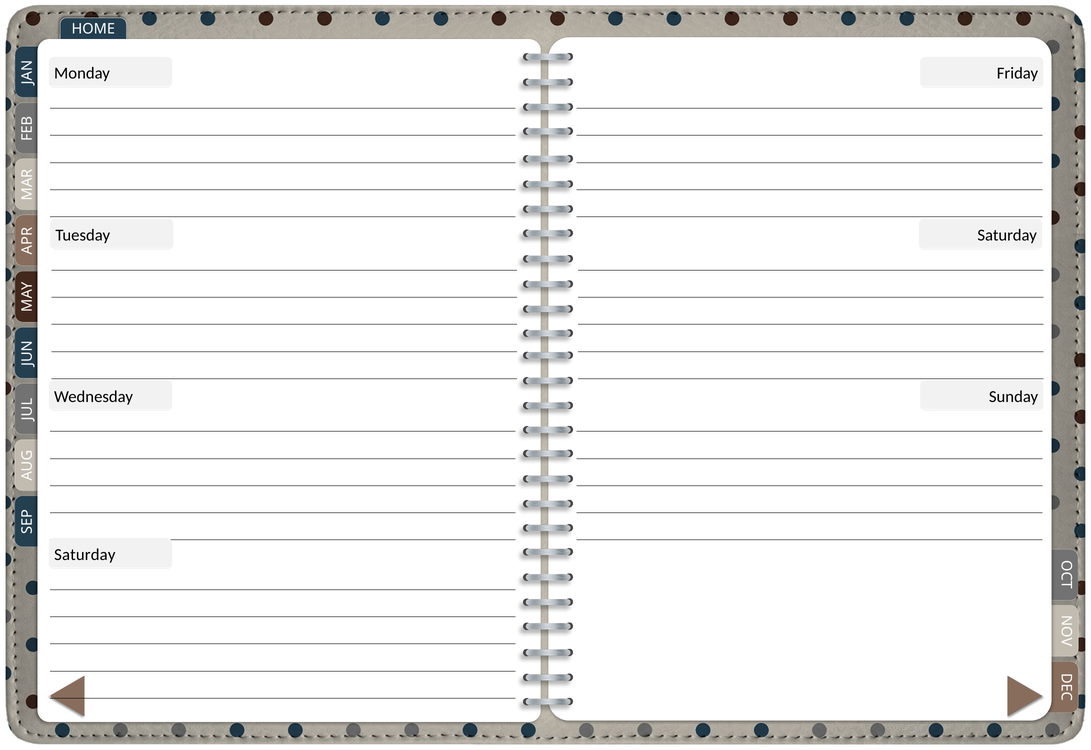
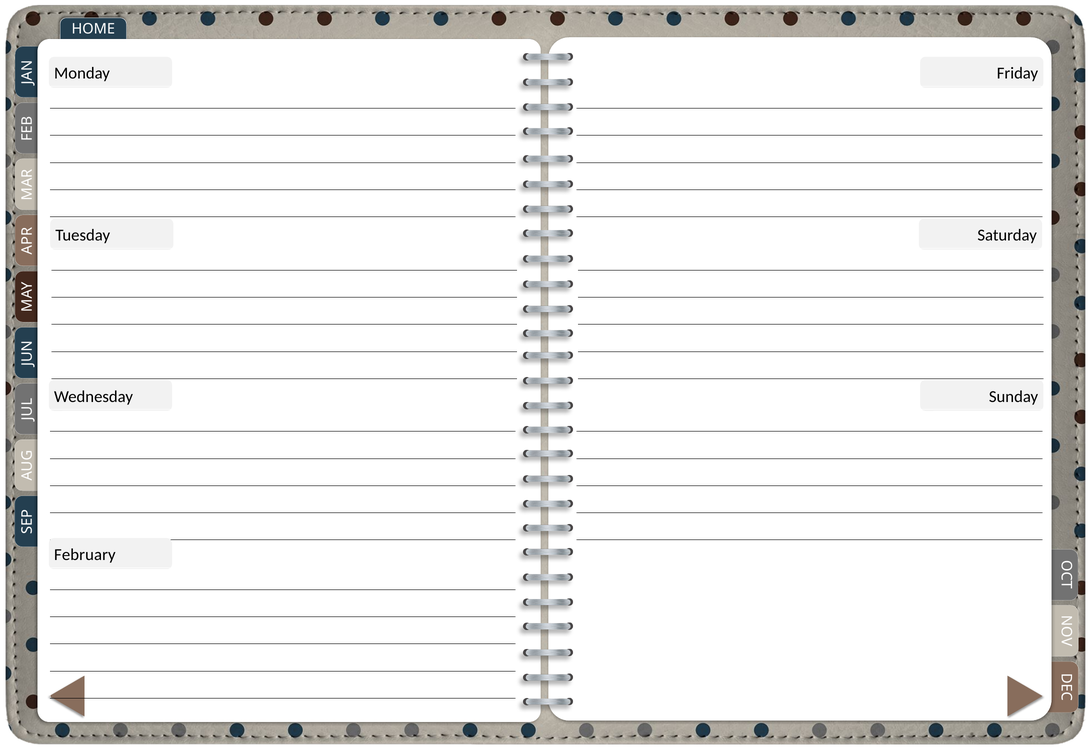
Saturday: Saturday -> February (85, 555)
